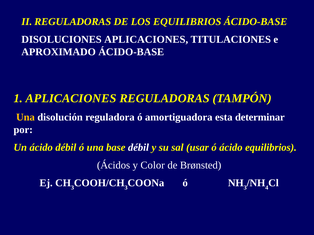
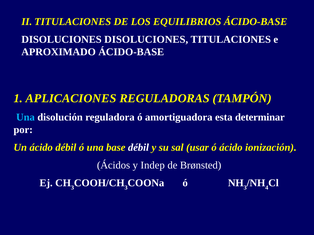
II REGULADORAS: REGULADORAS -> TITULACIONES (73, 22)
DISOLUCIONES APLICACIONES: APLICACIONES -> DISOLUCIONES (146, 39)
Una colour: yellow -> light blue (25, 117)
ácido equilibrios: equilibrios -> ionización (271, 148)
Color: Color -> Indep (153, 166)
